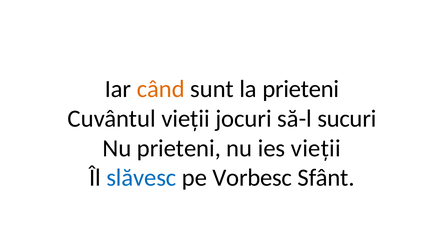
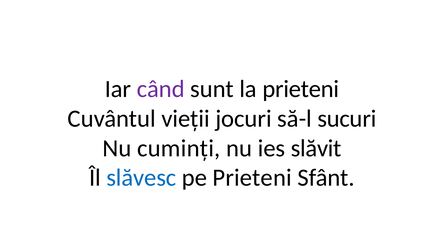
când colour: orange -> purple (161, 89)
Nu prieteni: prieteni -> cuminți (179, 148)
ies vieții: vieții -> slăvit (316, 148)
pe Vorbesc: Vorbesc -> Prieteni (252, 178)
